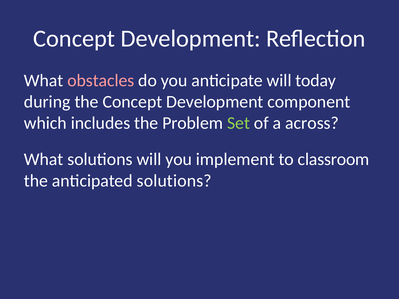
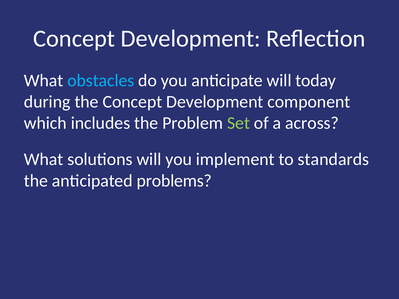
obstacles colour: pink -> light blue (101, 80)
classroom: classroom -> standards (333, 160)
anticipated solutions: solutions -> problems (174, 181)
